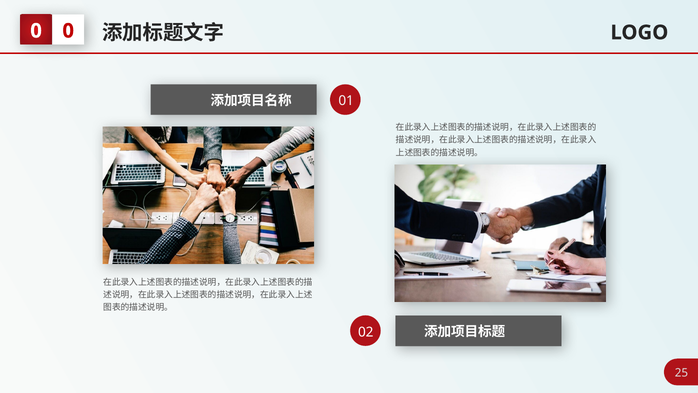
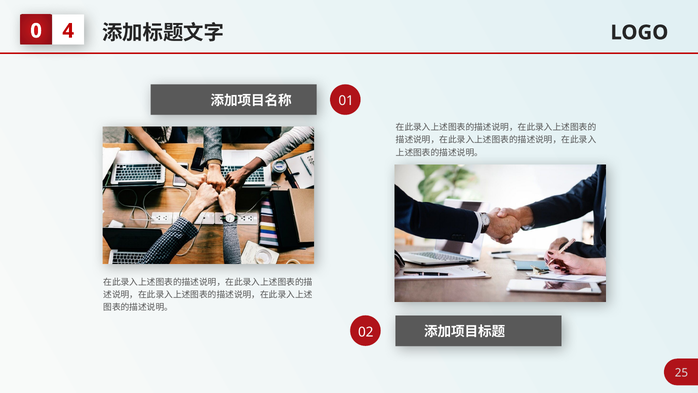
0: 0 -> 4 (68, 31)
